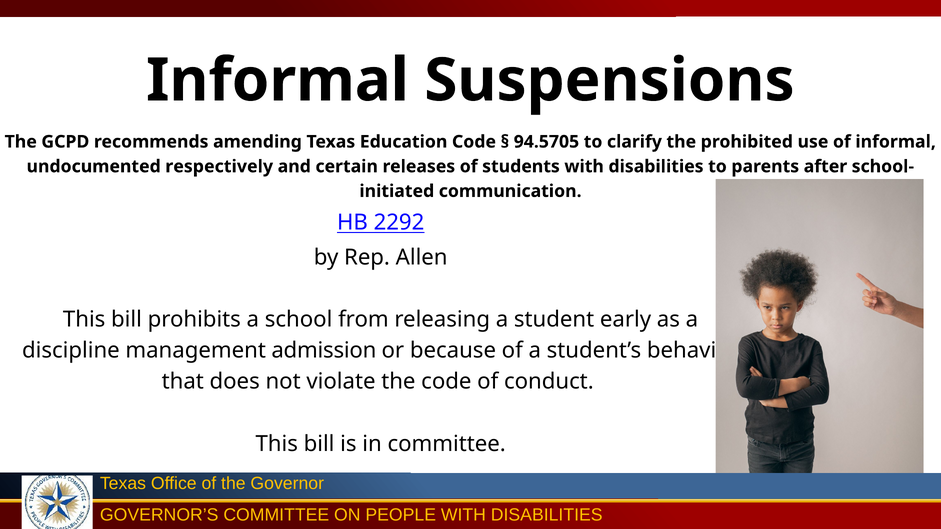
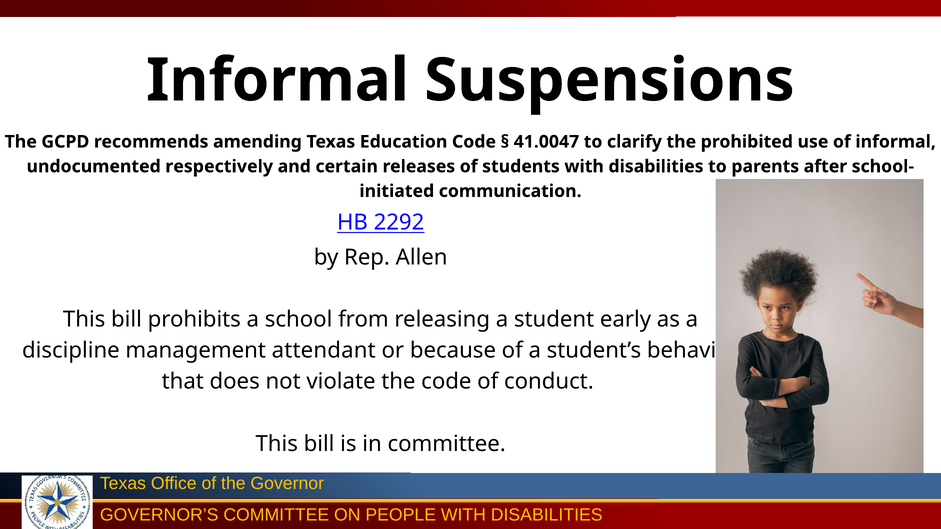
94.5705: 94.5705 -> 41.0047 (546, 142)
admission: admission -> attendant (324, 351)
